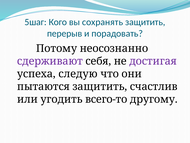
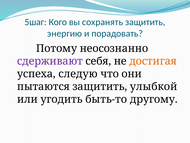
перерыв: перерыв -> энергию (65, 33)
достигая colour: purple -> orange (153, 61)
счастлив: счастлив -> улыбкой (154, 86)
всего-то: всего-то -> быть-то (106, 99)
